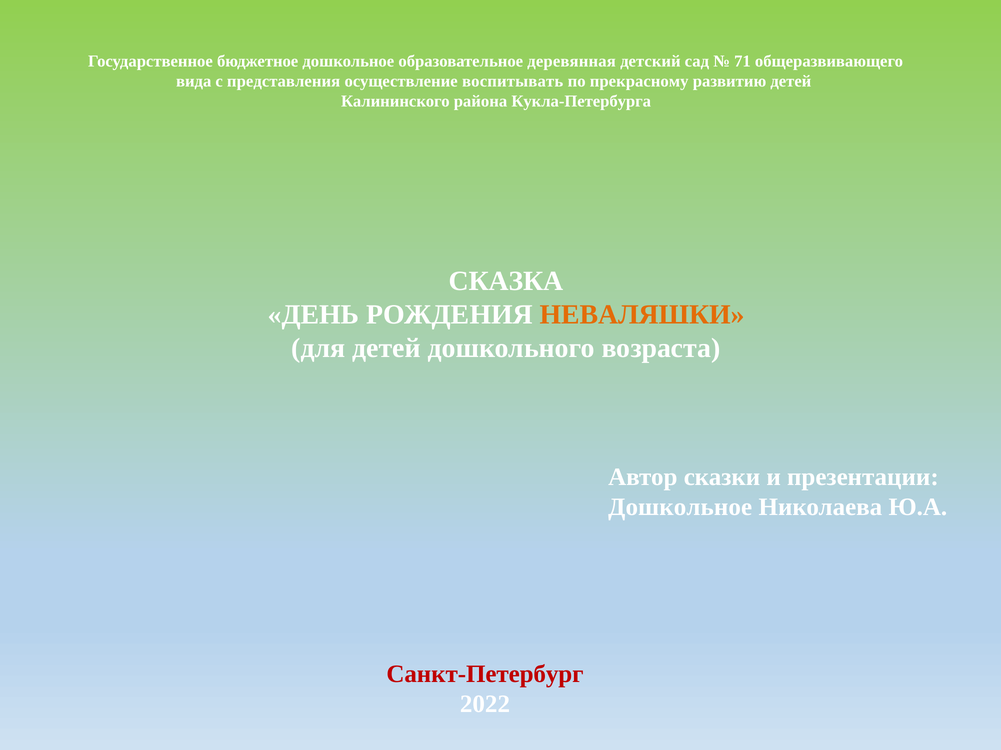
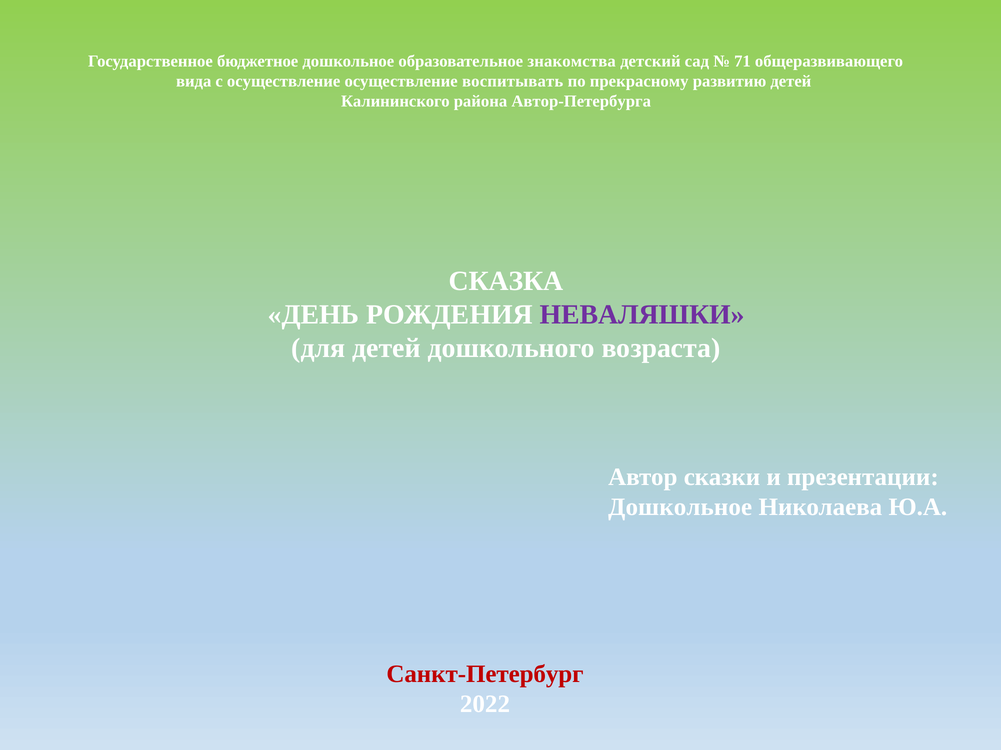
деревянная: деревянная -> знакомства (572, 61)
с представления: представления -> осуществление (284, 81)
Кукла-Петербурга: Кукла-Петербурга -> Автор-Петербурга (581, 101)
НЕВАЛЯШКИ colour: orange -> purple (642, 315)
